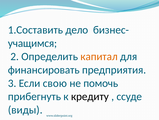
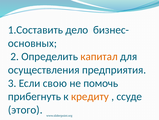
учащимся: учащимся -> основных (32, 43)
финансировать: финансировать -> осуществления (44, 69)
кредиту colour: black -> orange (90, 96)
виды: виды -> этого (25, 109)
